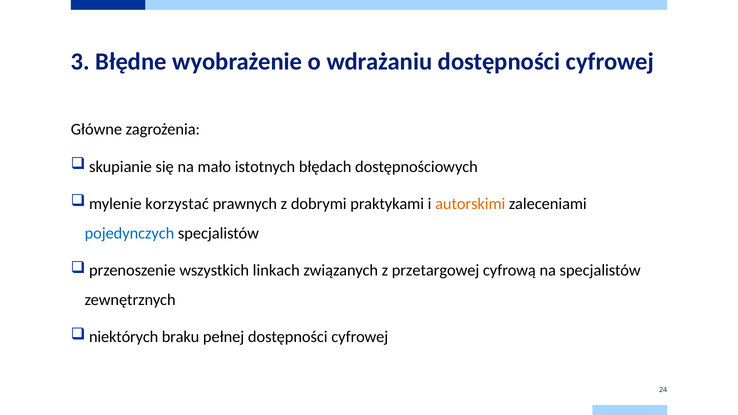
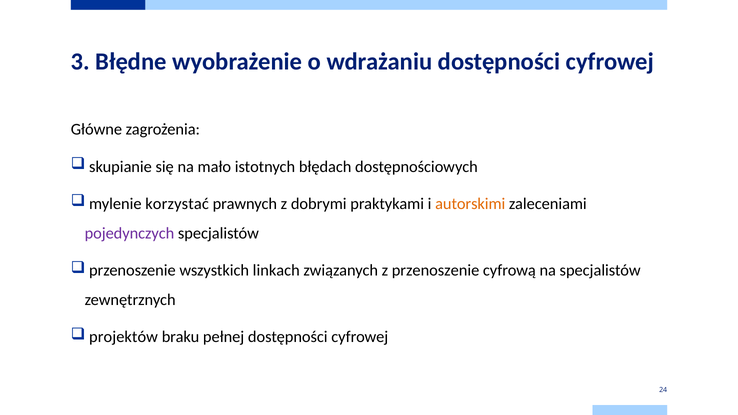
pojedynczych colour: blue -> purple (129, 233)
z przetargowej: przetargowej -> przenoszenie (436, 270)
niektórych: niektórych -> projektów (124, 337)
